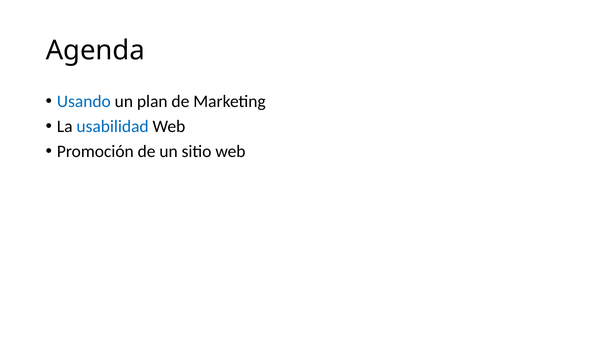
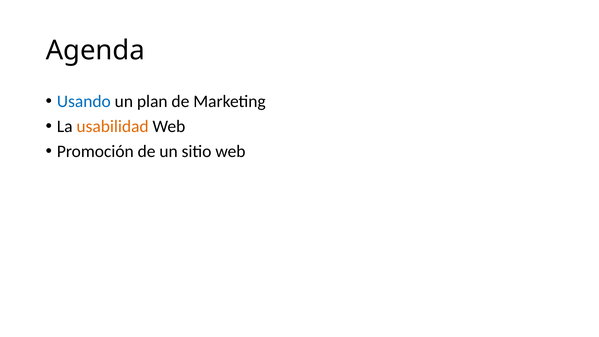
usabilidad colour: blue -> orange (113, 126)
